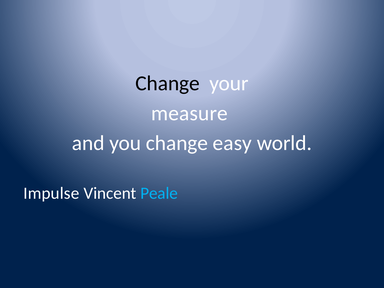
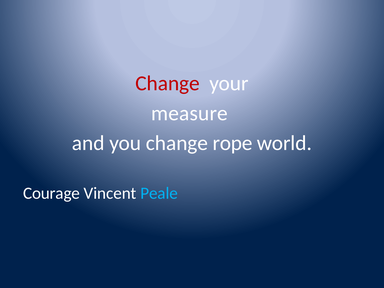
Change colour: black -> red (168, 83)
easy: easy -> rope (232, 143)
Impulse: Impulse -> Courage (51, 193)
